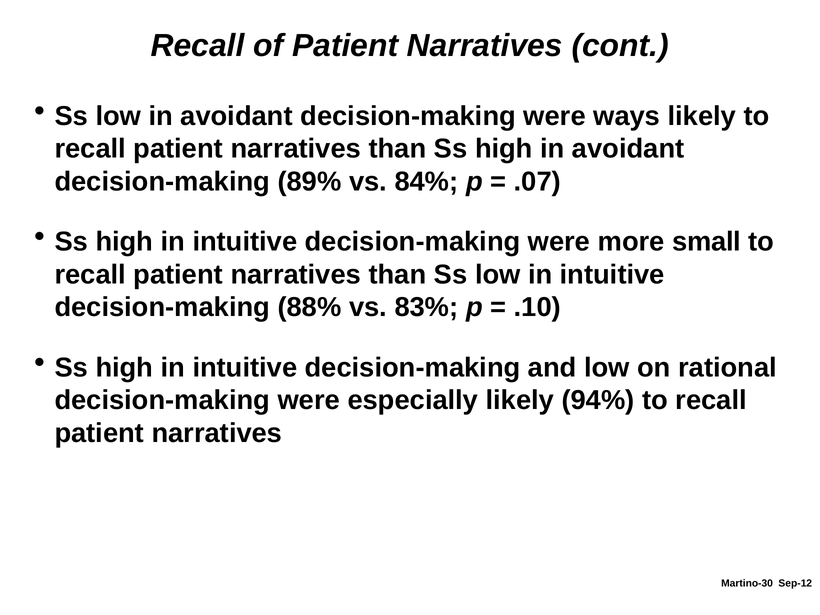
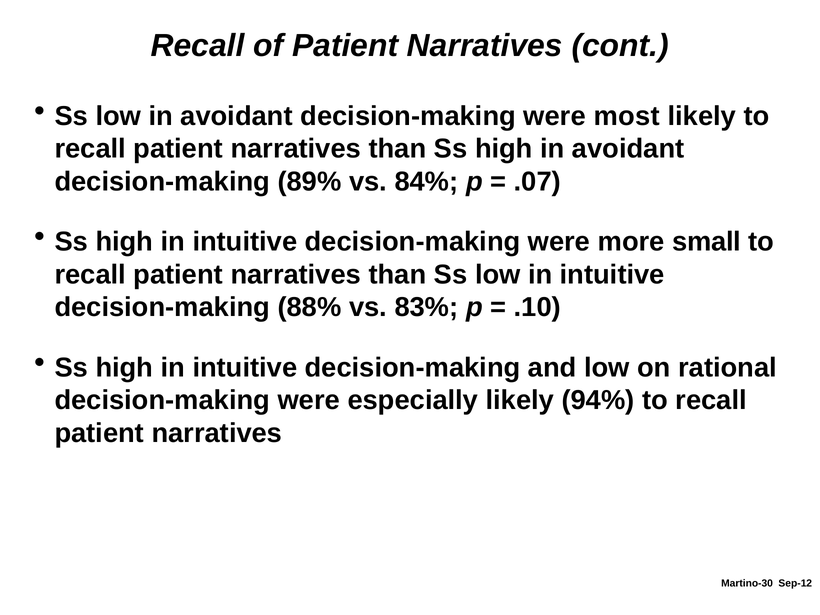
ways: ways -> most (627, 116)
